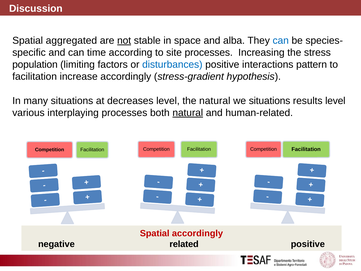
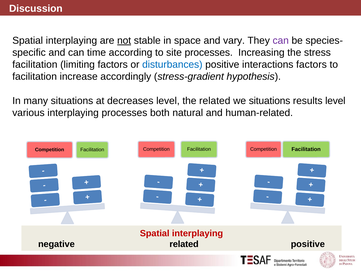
aggregated: aggregated -> interplaying (71, 40)
alba: alba -> vary (234, 40)
can colour: blue -> purple (281, 40)
population: population -> facilitation (35, 65)
interactions pattern: pattern -> factors (311, 65)
the natural: natural -> related (215, 101)
natural underline: present -> none (188, 113)
accordingly: accordingly -> interplaying (197, 233)
